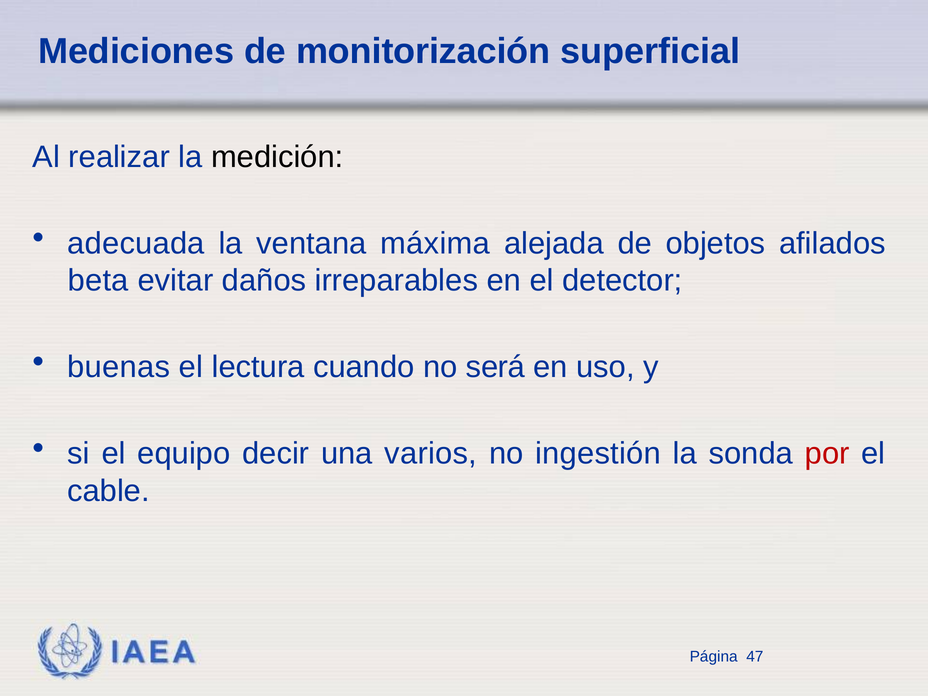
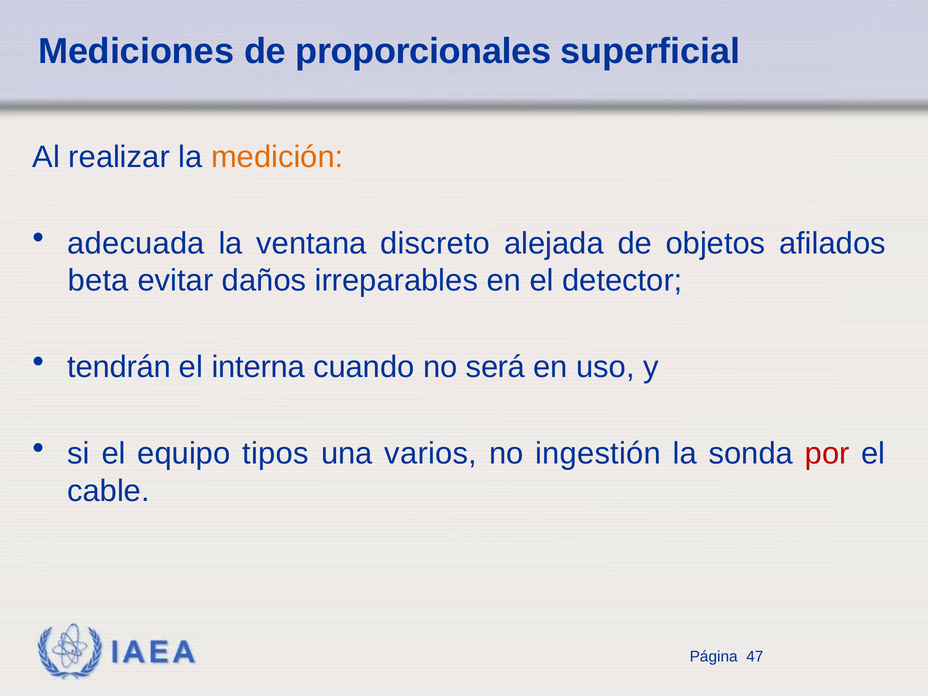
monitorización: monitorización -> proporcionales (423, 51)
medición colour: black -> orange (277, 157)
máxima: máxima -> discreto (435, 243)
buenas: buenas -> tendrán (119, 367)
lectura: lectura -> interna (258, 367)
decir: decir -> tipos (276, 454)
